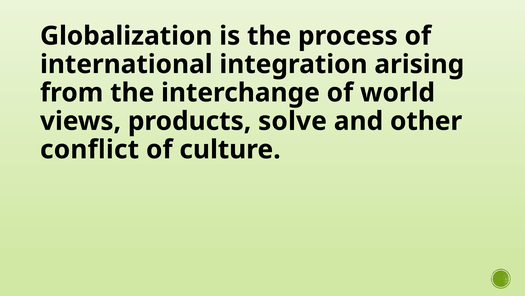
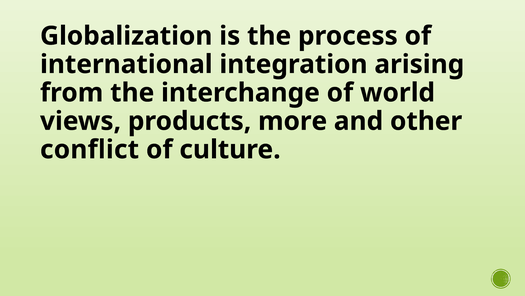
solve: solve -> more (293, 121)
